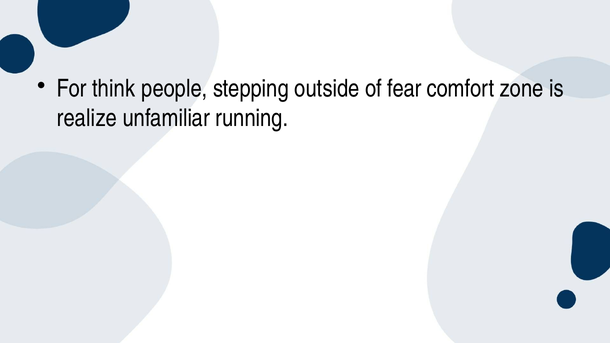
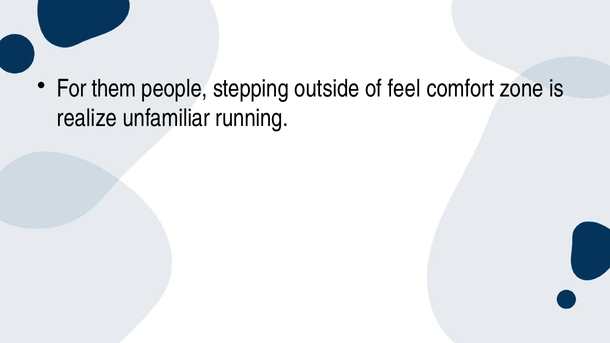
think: think -> them (114, 89)
fear: fear -> feel (404, 89)
